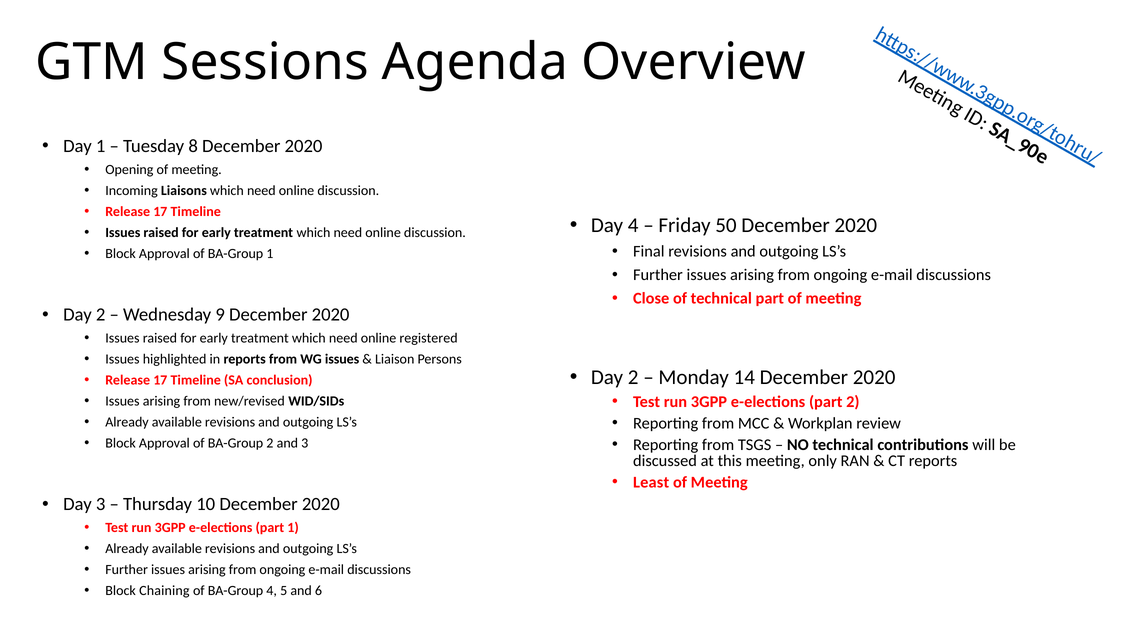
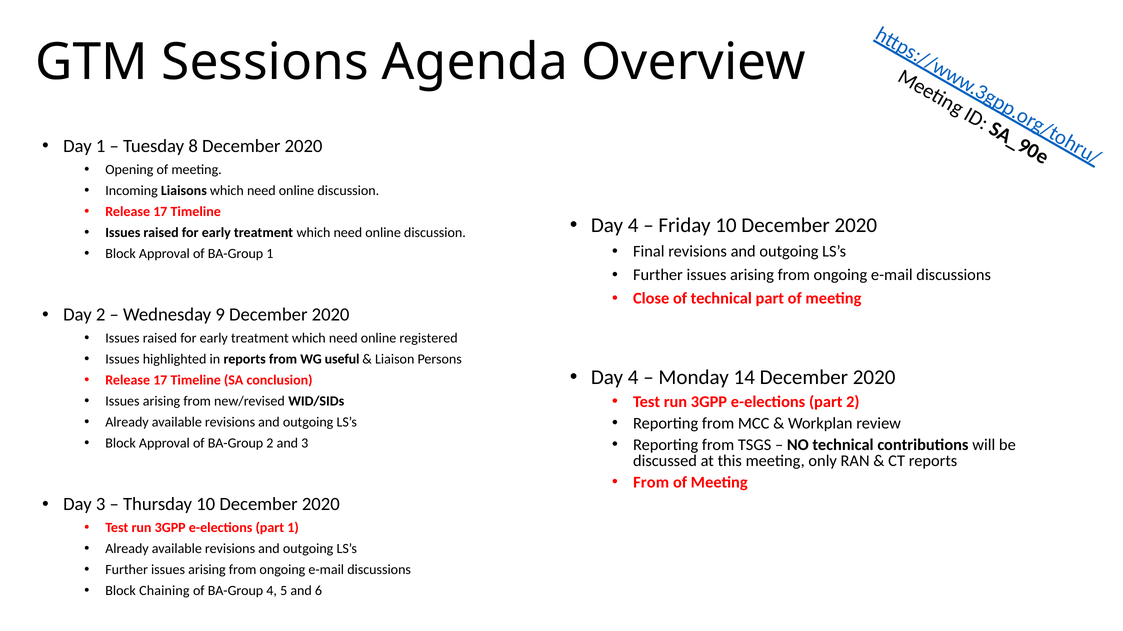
Friday 50: 50 -> 10 (726, 226)
WG issues: issues -> useful (342, 360)
2: 2 -> 4 (633, 378)
Least: Least -> From (651, 483)
